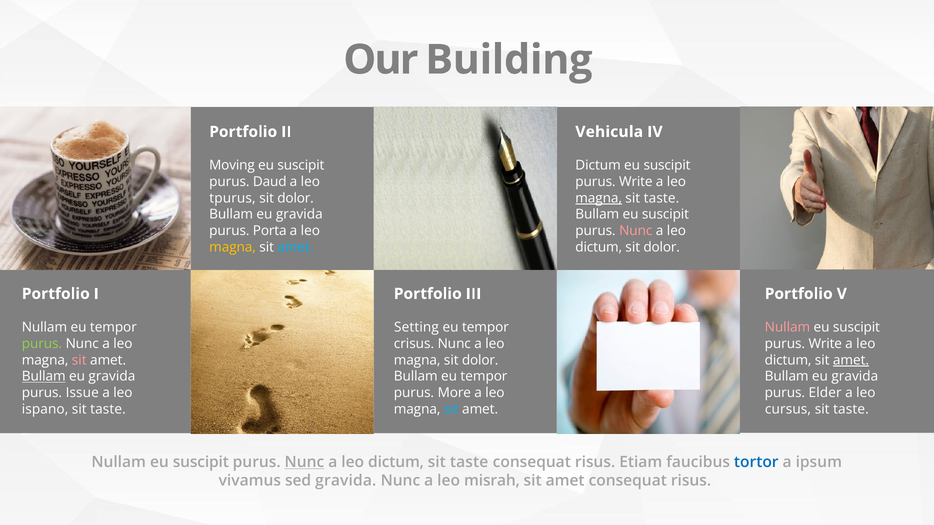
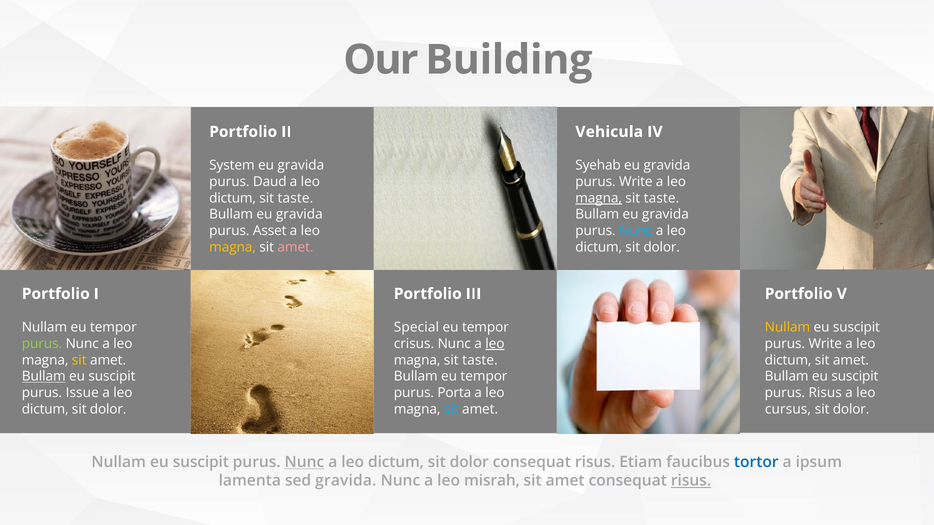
Moving: Moving -> System (232, 166)
suscipit: suscipit -> gravida (301, 166)
Dictum: Dictum -> Syehab (598, 166)
suscipit: suscipit -> gravida (667, 166)
tpurus: tpurus -> dictum (233, 198)
dolor: dolor -> taste (295, 198)
suscipit: suscipit -> gravida (665, 215)
Porta: Porta -> Asset (270, 231)
Nunc colour: pink -> light blue (636, 231)
amet colour: light blue -> pink (295, 247)
Setting: Setting -> Special (416, 328)
Nullam colour: pink -> yellow (787, 328)
leo underline: none -> present (495, 344)
sit colour: pink -> yellow (79, 360)
dolor: dolor -> taste (480, 360)
amet underline: present -> none (851, 360)
gravida: gravida -> suscipit (112, 377)
gravida: gravida -> suscipit (855, 377)
More: More -> Porta (454, 393)
purus Elder: Elder -> Risus (825, 393)
ispano: ispano -> dictum (45, 409)
taste: taste -> dolor (108, 409)
taste: taste -> dolor (851, 409)
taste: taste -> dolor (469, 462)
vivamus: vivamus -> lamenta (250, 481)
risus underline: none -> present (691, 481)
